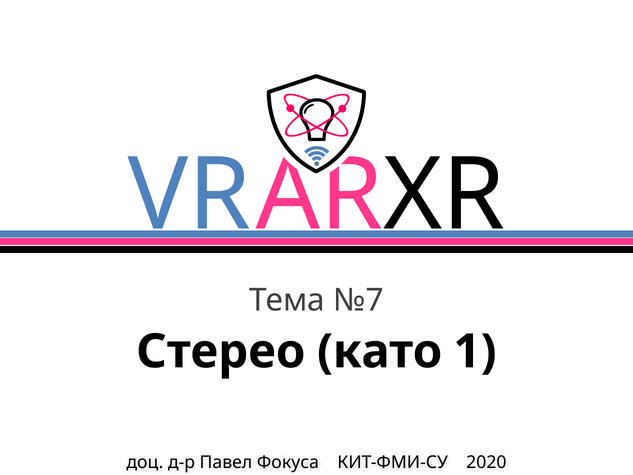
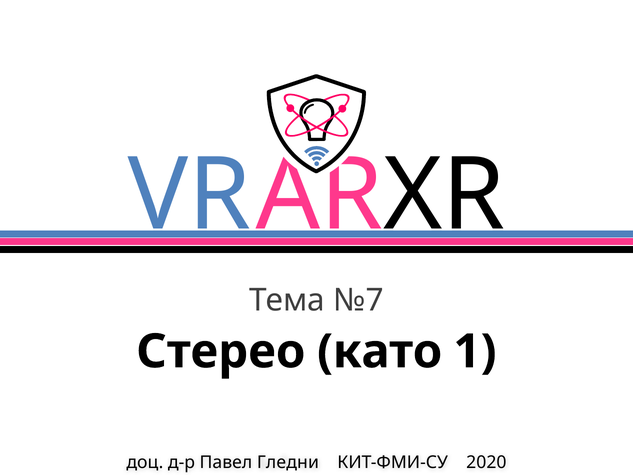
Фокуса: Фокуса -> Гледни (288, 462)
